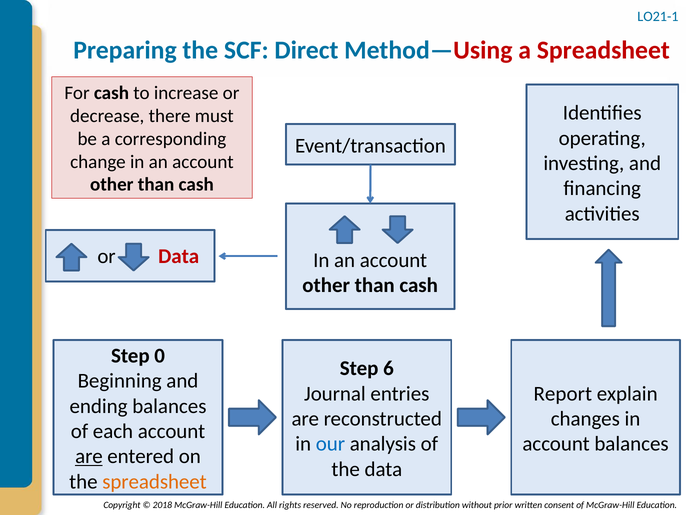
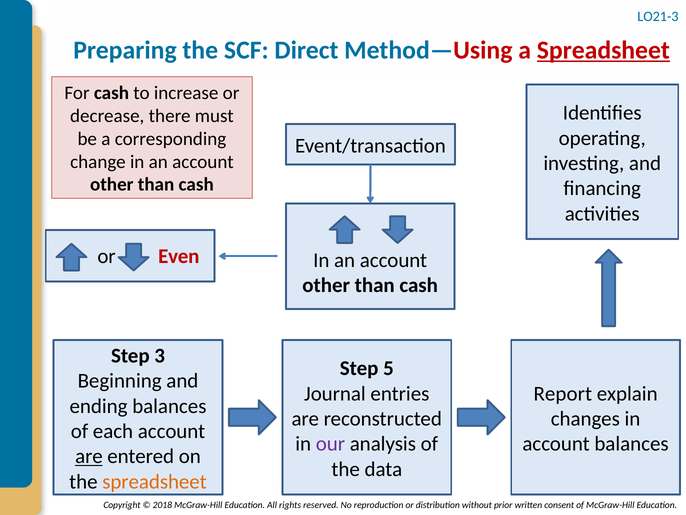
LO21-1: LO21-1 -> LO21-3 (658, 17)
Spreadsheet underline: none -> present (603, 50)
or Data: Data -> Even (179, 256)
0: 0 -> 3 (160, 356)
6: 6 -> 5 (388, 368)
our colour: blue -> purple (330, 444)
